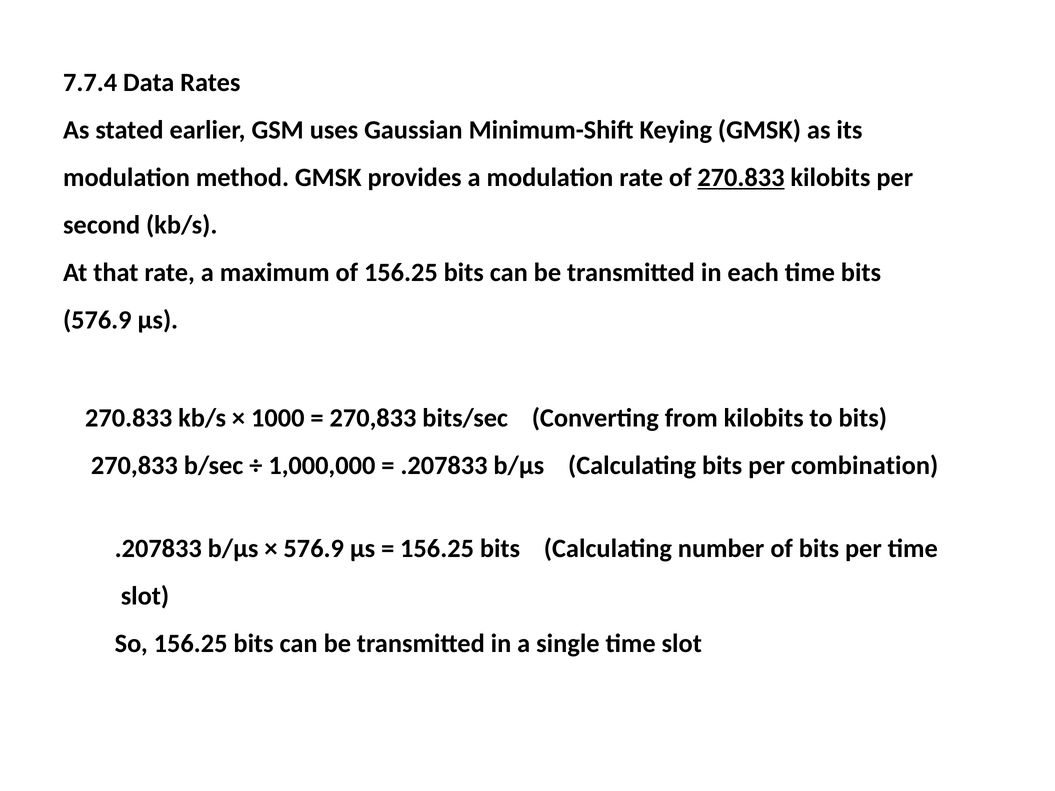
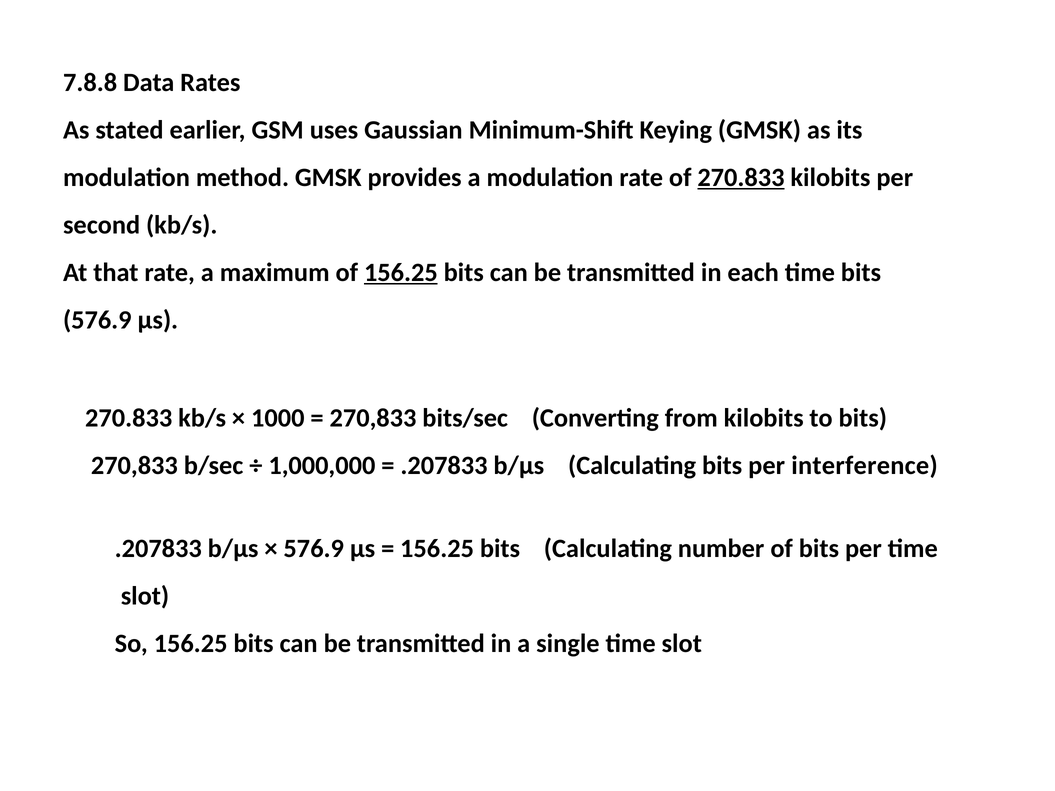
7.7.4: 7.7.4 -> 7.8.8 (90, 83)
156.25 underline: none -> present (401, 273)
combination: combination -> interference (865, 466)
